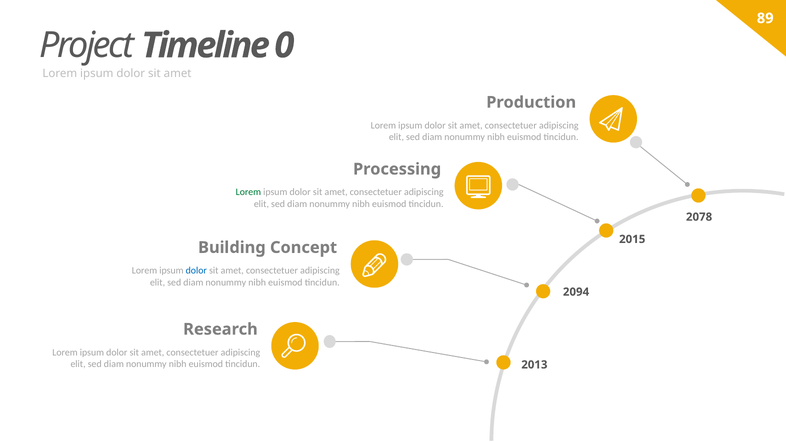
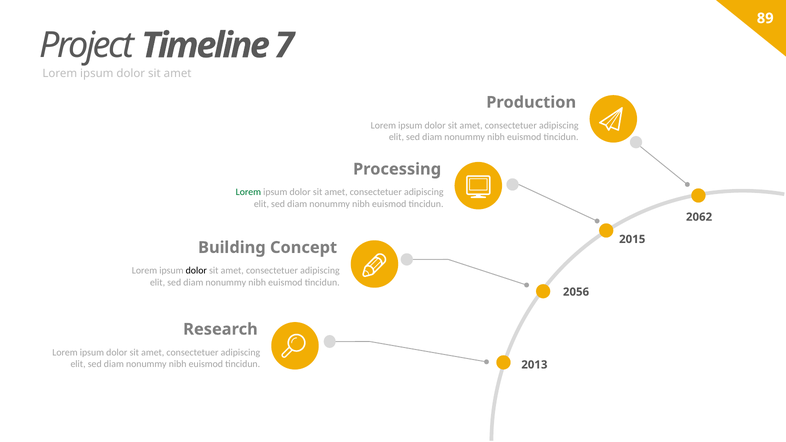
0: 0 -> 7 (284, 45)
2078: 2078 -> 2062 (699, 217)
dolor colour: blue -> black (196, 271)
2094: 2094 -> 2056 (576, 292)
